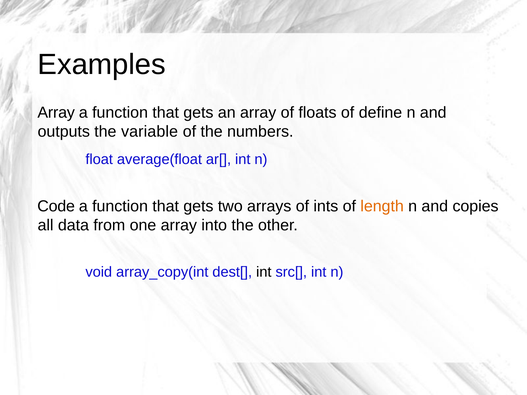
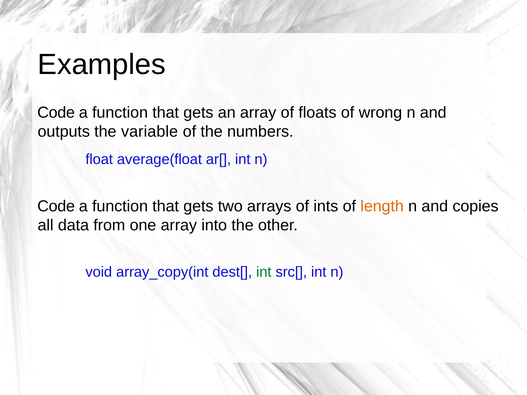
Array: Array -> Code (56, 113)
define: define -> wrong (380, 113)
int colour: black -> green (264, 272)
